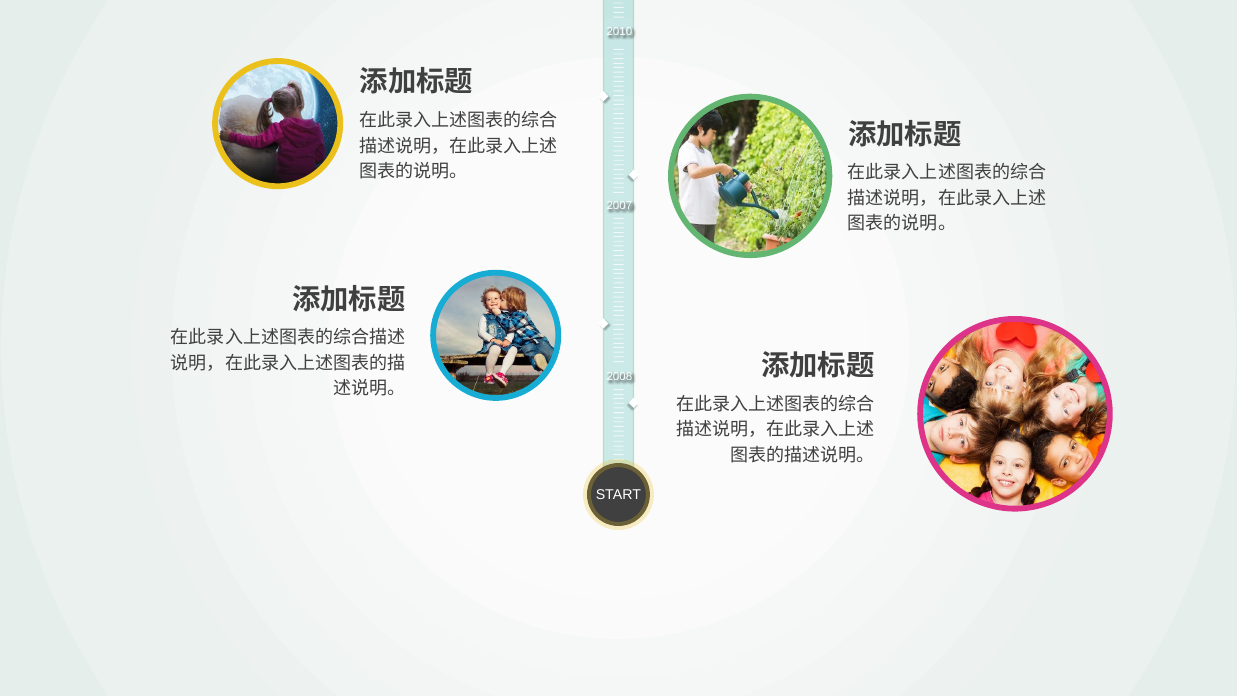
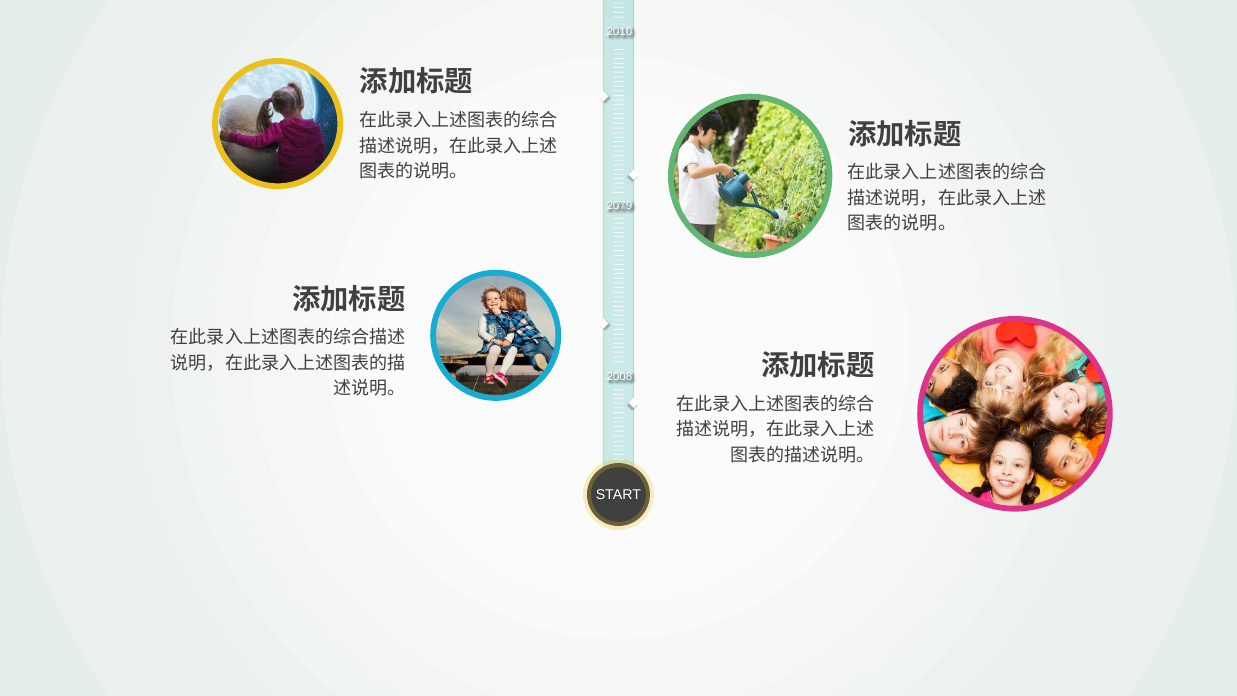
2007: 2007 -> 2079 (619, 206)
